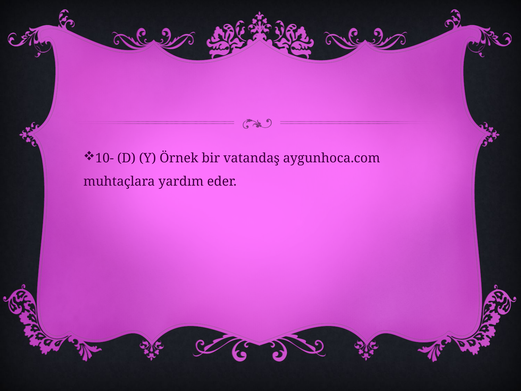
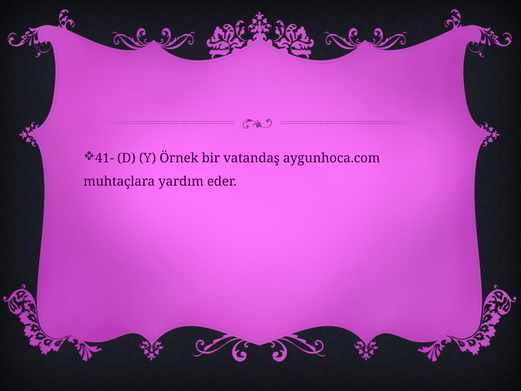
10-: 10- -> 41- (105, 158)
